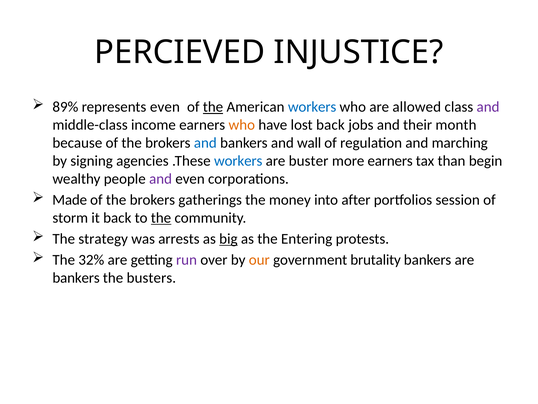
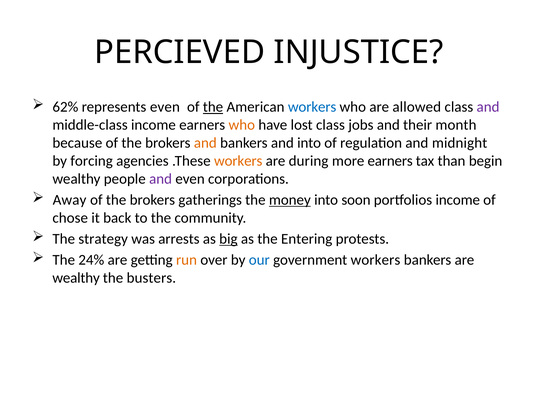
89%: 89% -> 62% (65, 107)
lost back: back -> class (330, 125)
and colour: blue -> orange (205, 143)
and wall: wall -> into (309, 143)
marching: marching -> midnight (460, 143)
signing: signing -> forcing (92, 161)
workers colour: blue -> orange (238, 161)
buster: buster -> during (309, 161)
Made: Made -> Away (70, 200)
money underline: none -> present (290, 200)
after: after -> soon (356, 200)
portfolios session: session -> income (458, 200)
storm: storm -> chose (70, 218)
the underline: present -> none (161, 218)
32%: 32% -> 24% (91, 260)
run colour: purple -> orange (186, 260)
our colour: orange -> blue (259, 260)
government brutality: brutality -> workers (375, 260)
bankers: bankers -> wealthy (76, 277)
